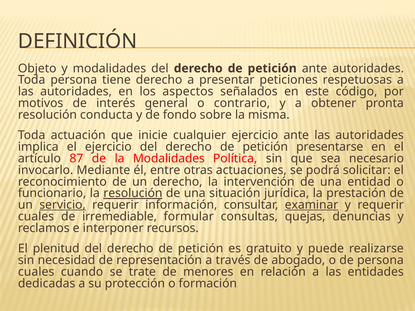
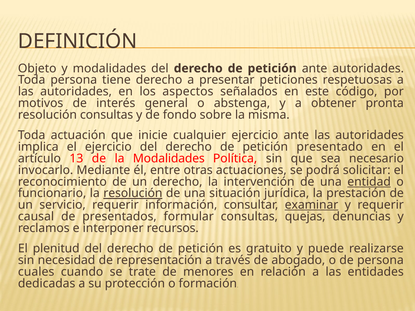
contrario: contrario -> abstenga (242, 103)
resolución conducta: conducta -> consultas (107, 115)
presentarse: presentarse -> presentado (330, 147)
87: 87 -> 13 (76, 159)
entidad underline: none -> present (369, 182)
servicio underline: present -> none (63, 205)
cuales: cuales -> causal (36, 217)
irremediable: irremediable -> presentados (119, 217)
